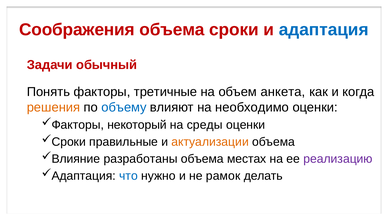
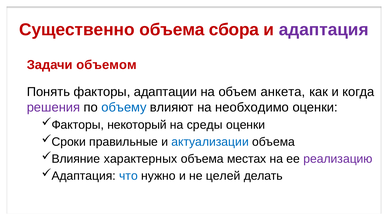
Соображения: Соображения -> Существенно (77, 30)
сроки: сроки -> сбора (234, 30)
адаптация colour: blue -> purple (324, 30)
обычный: обычный -> объемом (107, 65)
третичные: третичные -> адаптации (165, 92)
решения colour: orange -> purple (53, 107)
актуализации colour: orange -> blue (210, 142)
разработаны: разработаны -> характерных (141, 159)
рамок: рамок -> целей (223, 176)
